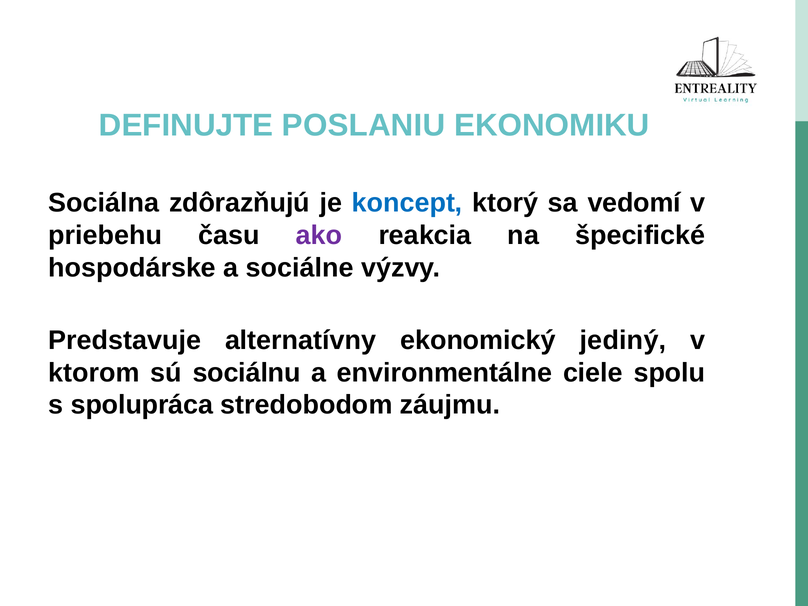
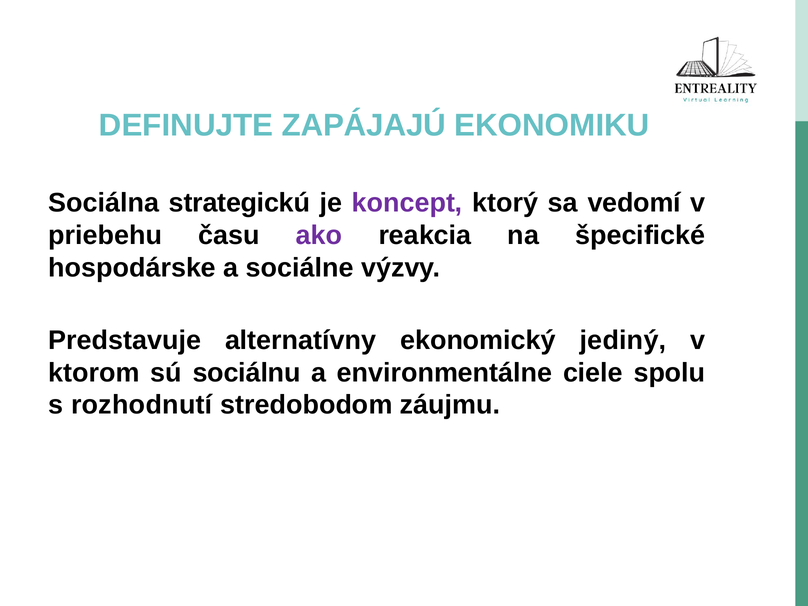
POSLANIU: POSLANIU -> ZAPÁJAJÚ (364, 126)
zdôrazňujú: zdôrazňujú -> strategickú (239, 203)
koncept colour: blue -> purple (407, 203)
spolupráca: spolupráca -> rozhodnutí (142, 405)
